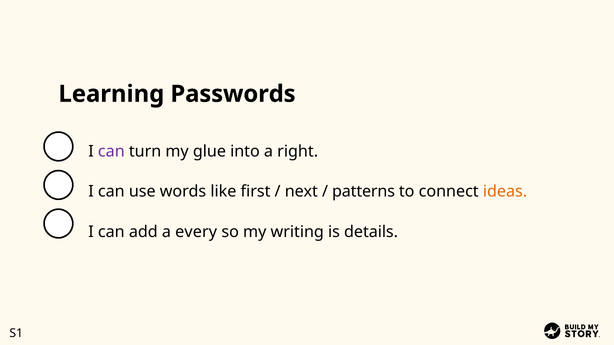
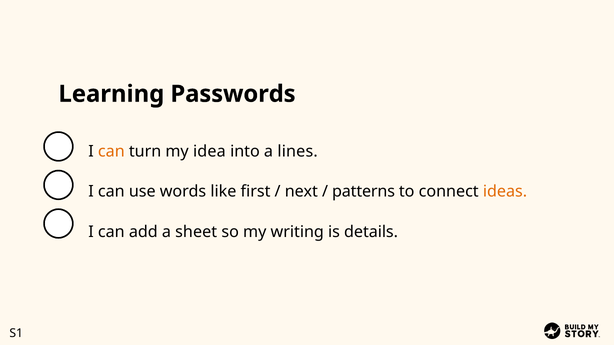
can colour: purple -> orange (111, 151)
glue: glue -> idea (209, 151)
right: right -> lines (298, 151)
every: every -> sheet (196, 232)
